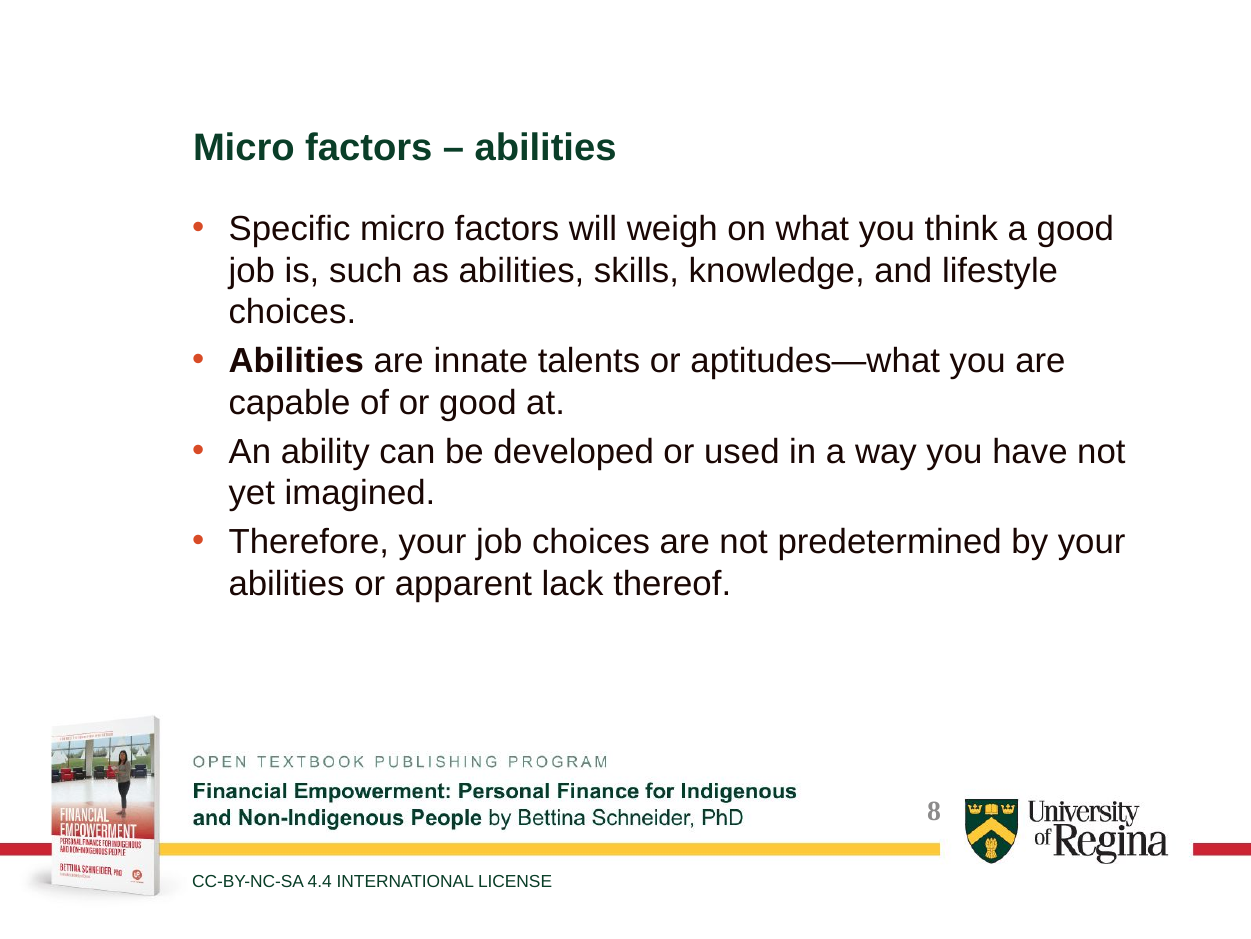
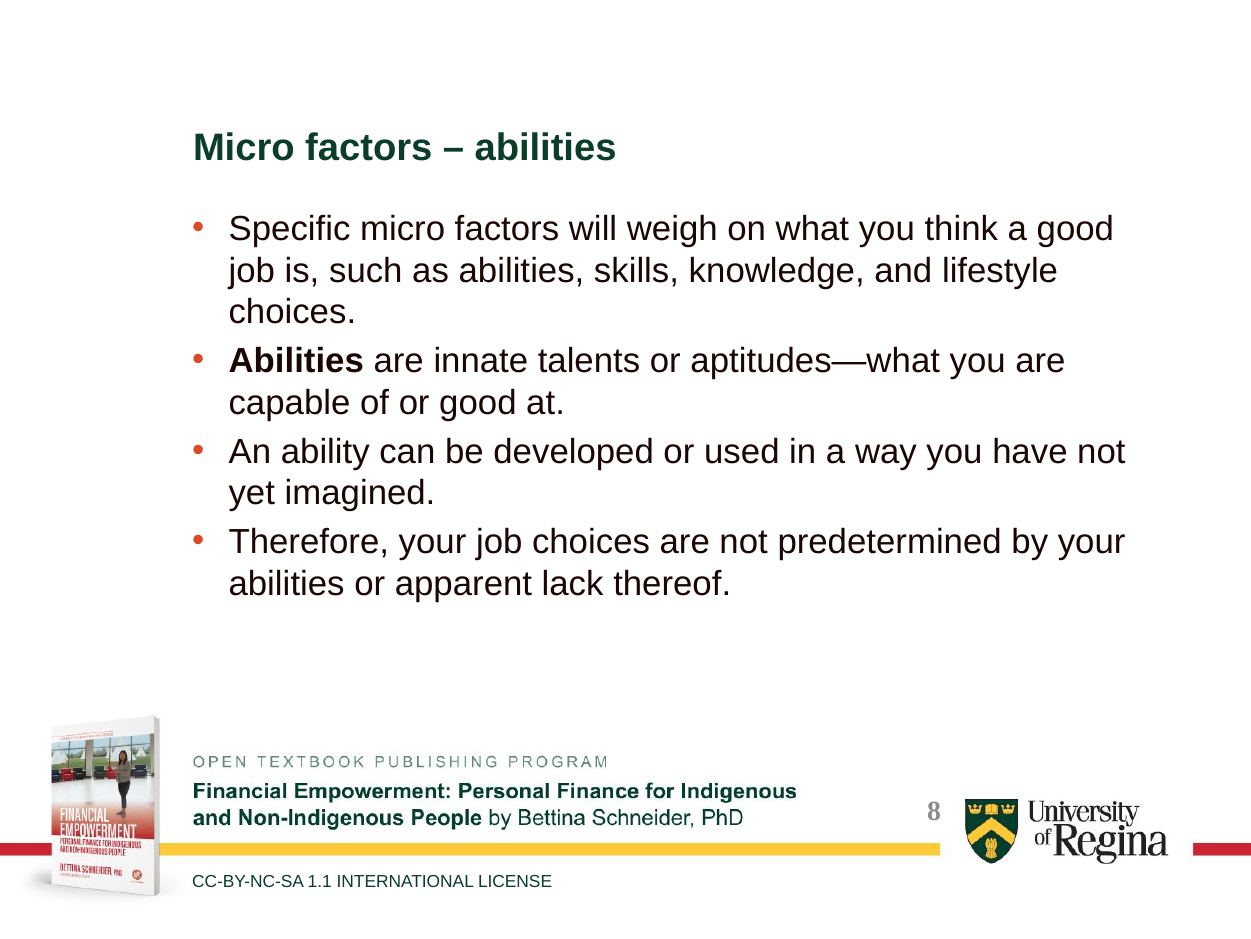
4.4: 4.4 -> 1.1 (320, 881)
